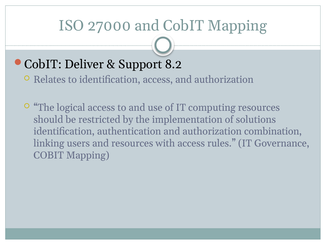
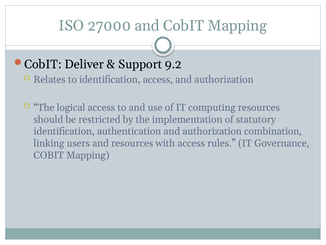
8.2: 8.2 -> 9.2 (173, 64)
solutions: solutions -> statutory (256, 119)
